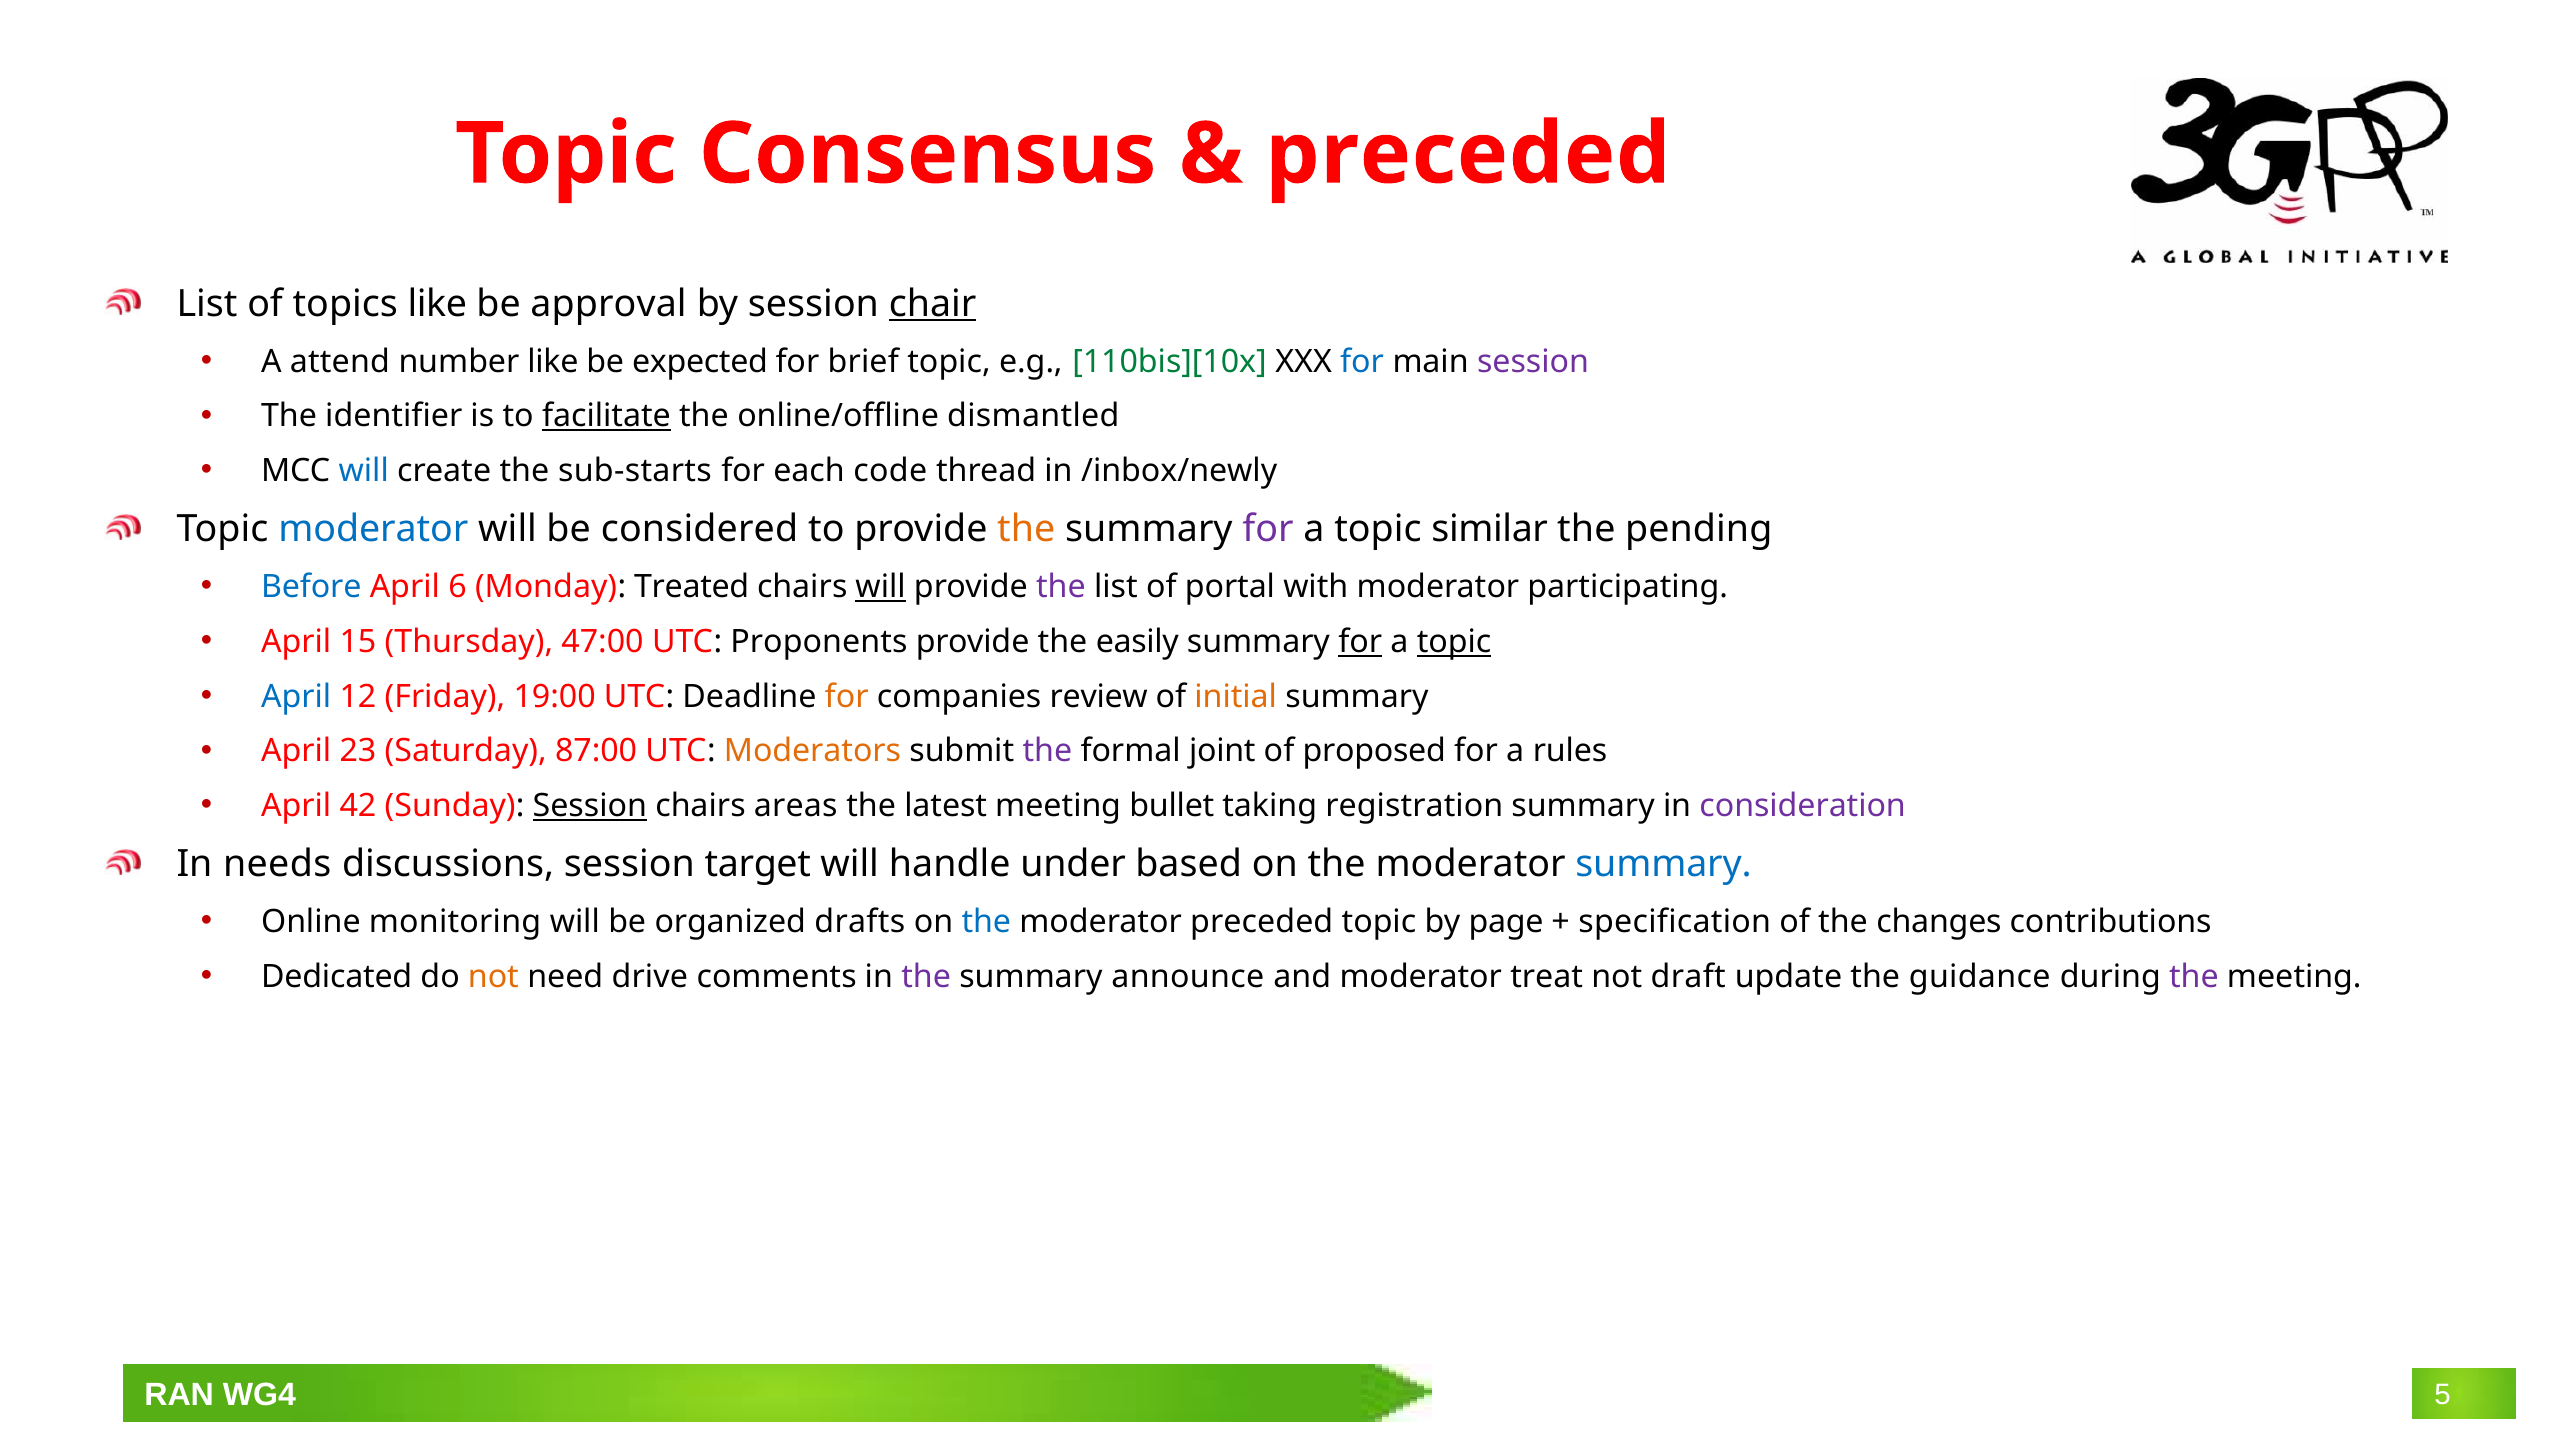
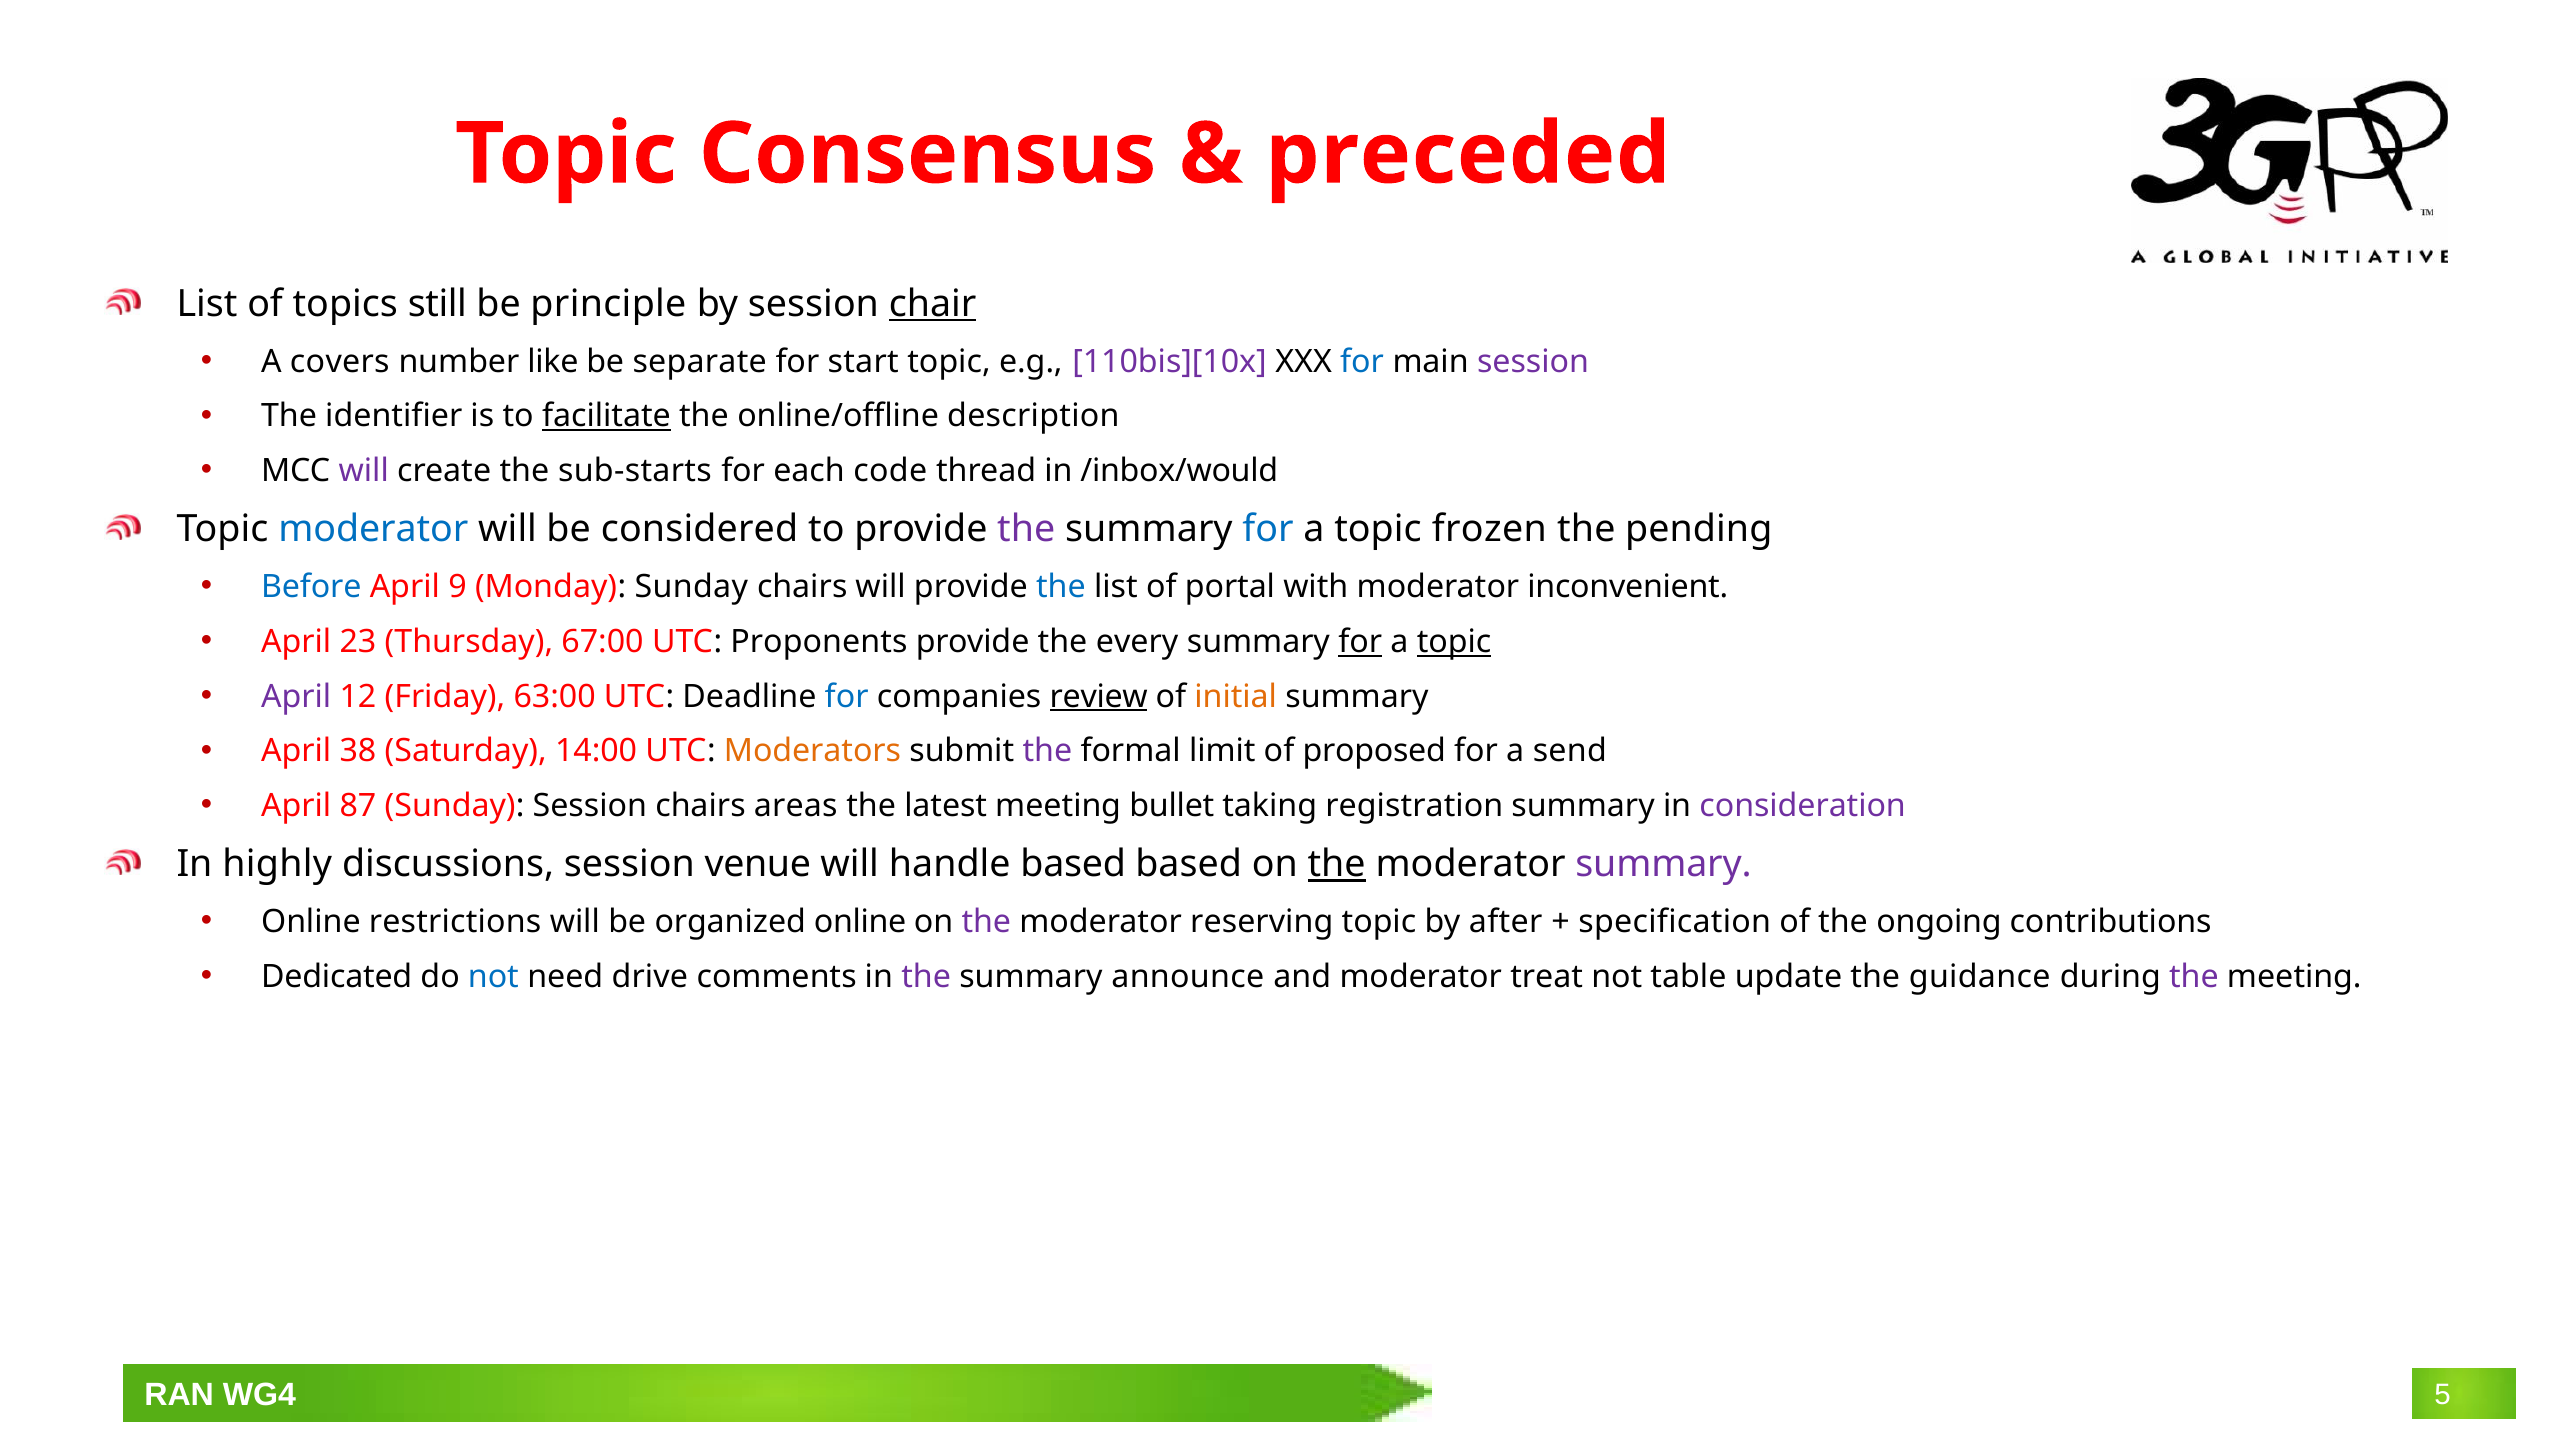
topics like: like -> still (437, 304)
approval: approval -> principle (608, 304)
attend: attend -> covers (340, 361)
expected: expected -> separate (700, 361)
brief: brief -> start (863, 361)
110bis][10x colour: green -> purple (1170, 361)
dismantled: dismantled -> description (1033, 416)
will colour: blue -> purple (364, 471)
/inbox/newly: /inbox/newly -> /inbox/would (1179, 471)
the colour: orange -> purple (1026, 529)
for colour: purple -> blue (1268, 529)
similar: similar -> frozen (1489, 529)
6: 6 -> 9 (458, 587)
Monday Treated: Treated -> Sunday (691, 587)
will underline: present -> none (881, 587)
the colour: purple -> blue (1061, 587)
participating: participating -> inconvenient (1628, 587)
15: 15 -> 23 (358, 642)
47:00: 47:00 -> 67:00 (603, 642)
easily: easily -> every (1137, 642)
April colour: blue -> purple (296, 697)
19:00: 19:00 -> 63:00 (555, 697)
for colour: orange -> blue (847, 697)
review underline: none -> present (1099, 697)
23: 23 -> 38 (358, 751)
87:00: 87:00 -> 14:00 (596, 751)
joint: joint -> limit (1222, 751)
rules: rules -> send (1570, 751)
42: 42 -> 87 (358, 806)
Session underline: present -> none (590, 806)
needs: needs -> highly (277, 864)
target: target -> venue (758, 864)
handle under: under -> based (1073, 864)
the underline: none -> present (1337, 864)
summary colour: blue -> purple (1664, 864)
monitoring: monitoring -> restrictions (455, 922)
organized drafts: drafts -> online (860, 922)
the colour: blue -> purple (986, 922)
moderator preceded: preceded -> reserving (1262, 922)
page: page -> after (1506, 922)
changes: changes -> ongoing (1939, 922)
not colour: orange -> blue (493, 977)
draft: draft -> table (1688, 977)
